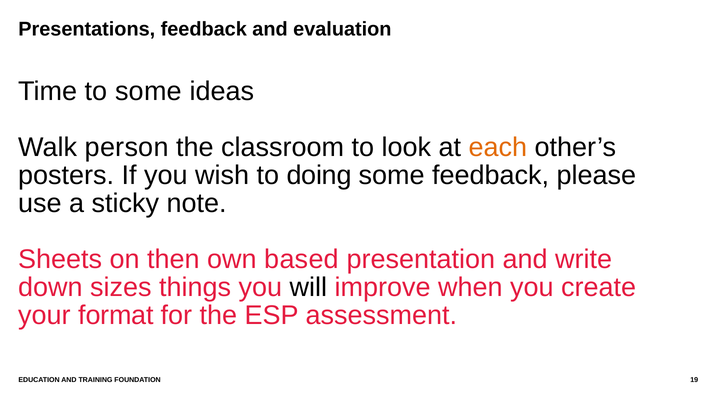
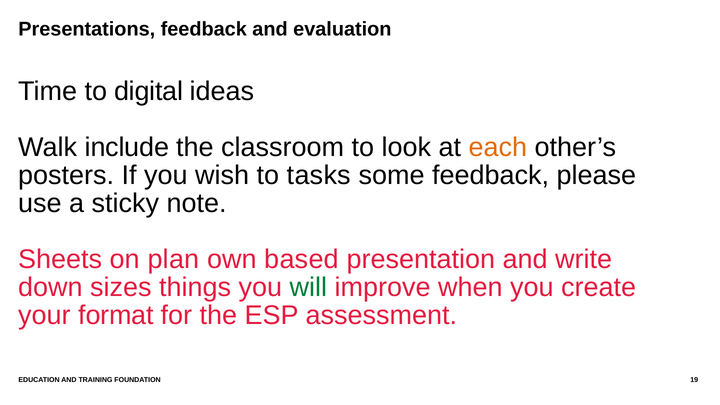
to some: some -> digital (149, 91)
person: person -> include (127, 147)
doing: doing -> tasks (319, 175)
then: then -> plan (173, 259)
will colour: black -> green (309, 287)
